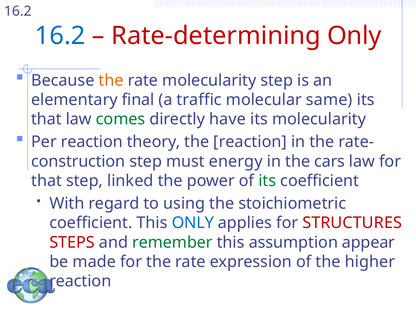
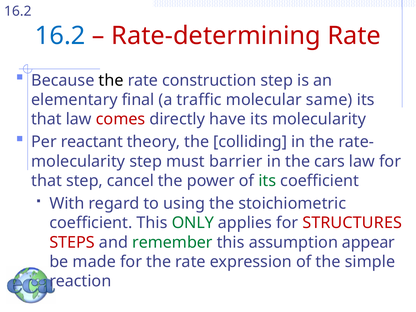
Rate-determining Only: Only -> Rate (354, 36)
the colour: orange -> black (111, 80)
rate molecularity: molecularity -> construction (209, 80)
comes colour: green -> red (121, 119)
Per reaction: reaction -> reactant (92, 142)
the reaction: reaction -> colliding (250, 142)
construction: construction -> molecularity (78, 161)
energy: energy -> barrier (236, 161)
linked: linked -> cancel (130, 181)
ONLY colour: blue -> green (193, 223)
higher: higher -> simple (370, 262)
